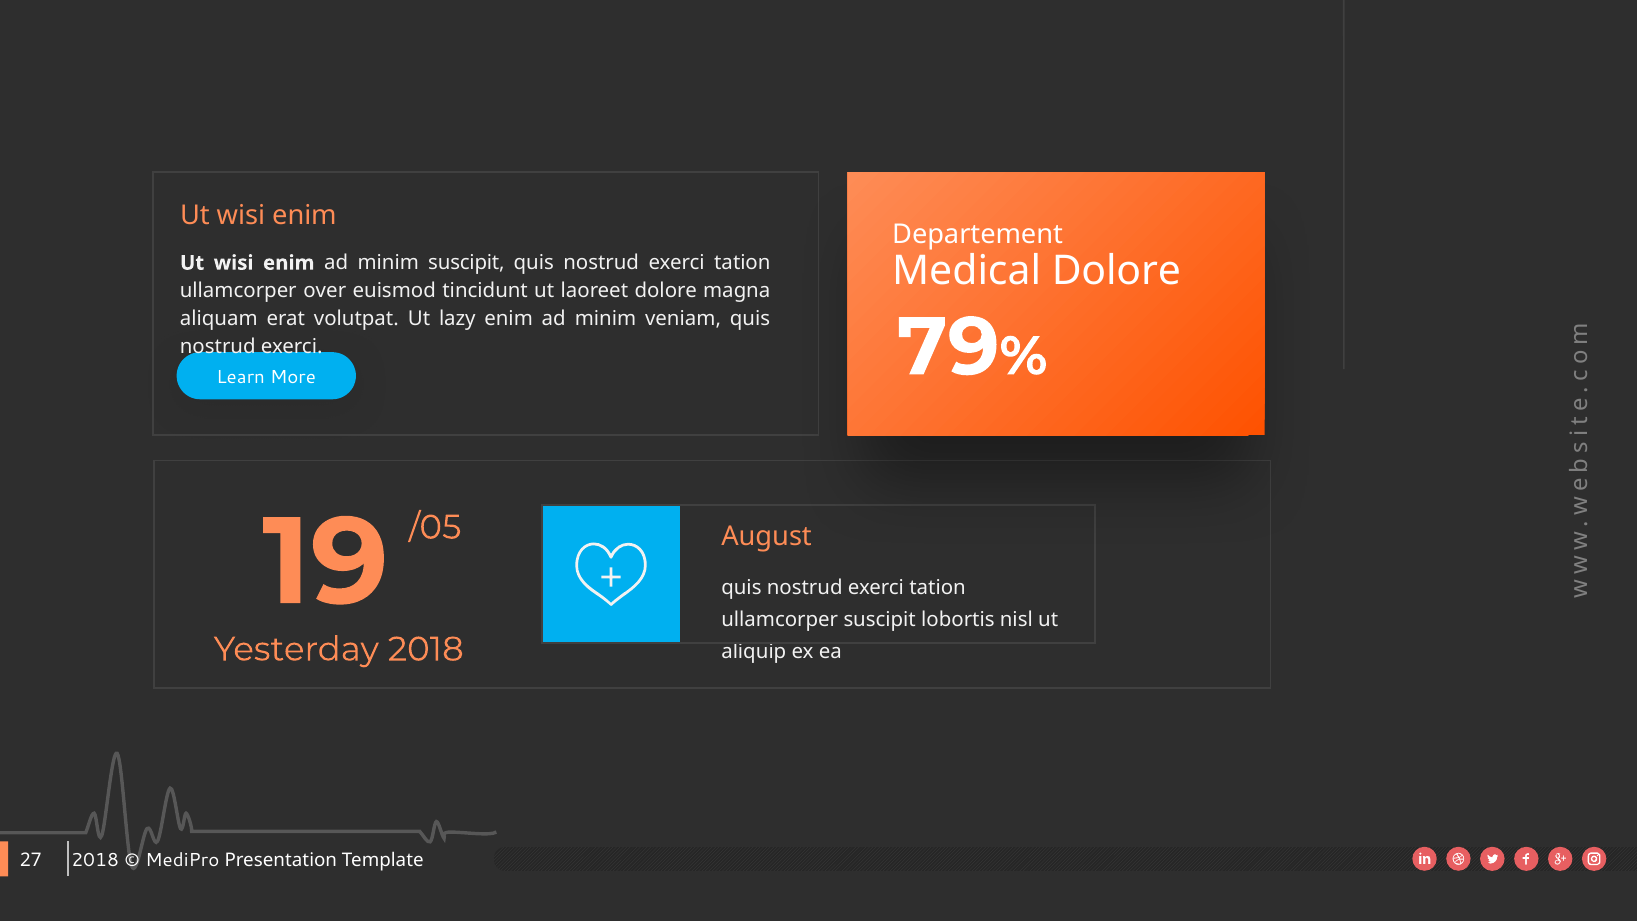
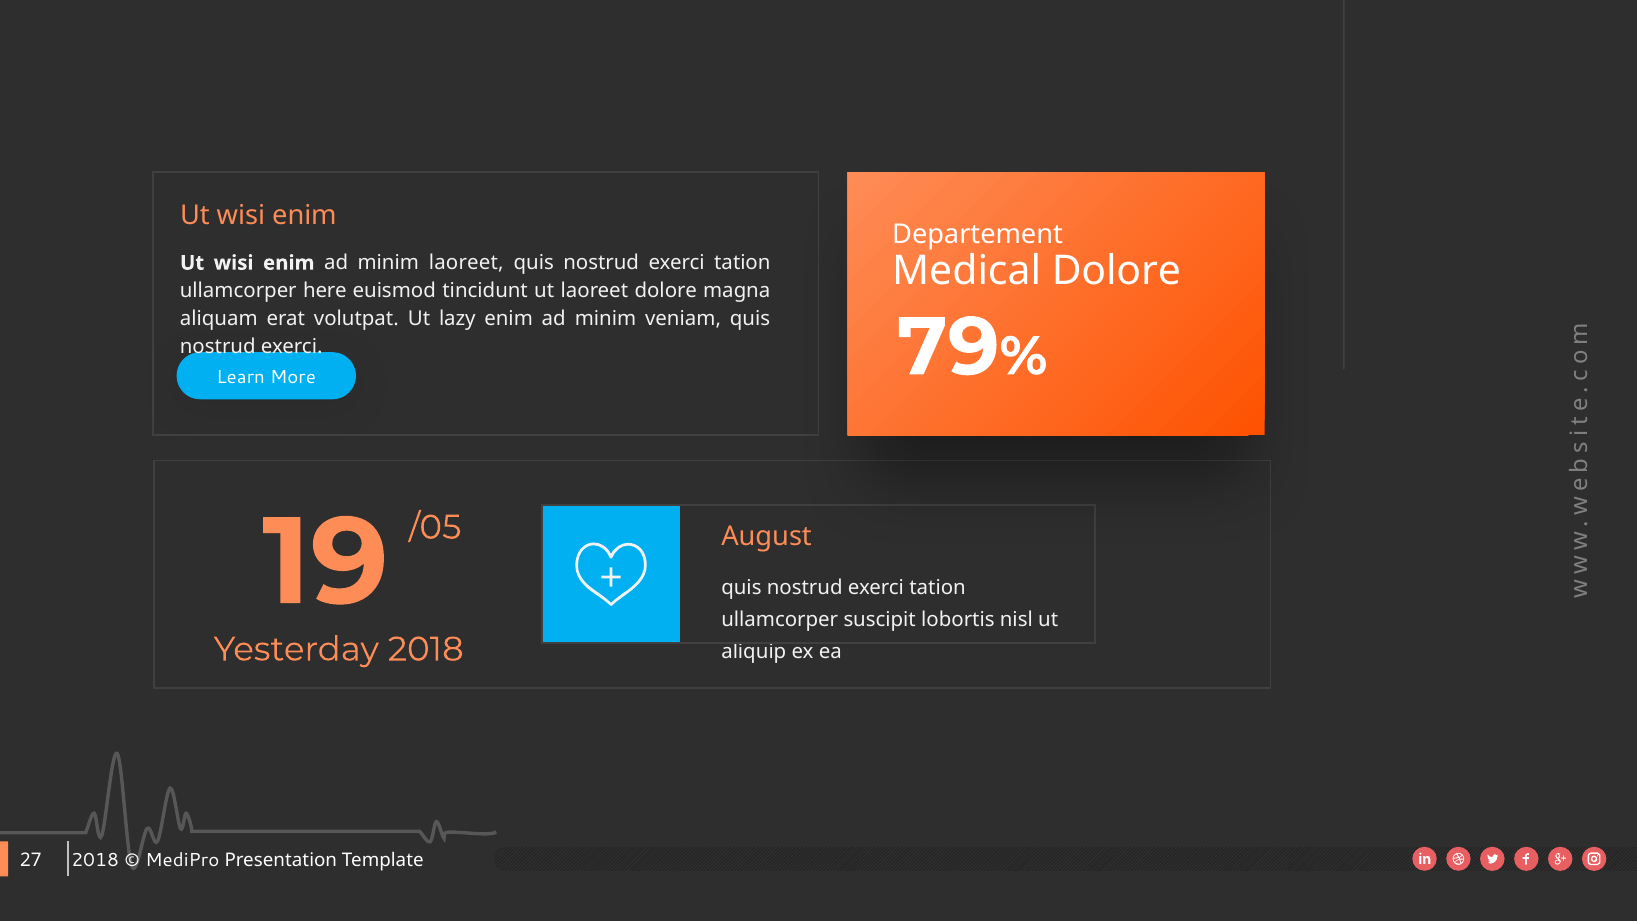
minim suscipit: suscipit -> laoreet (466, 263)
over: over -> here (325, 291)
